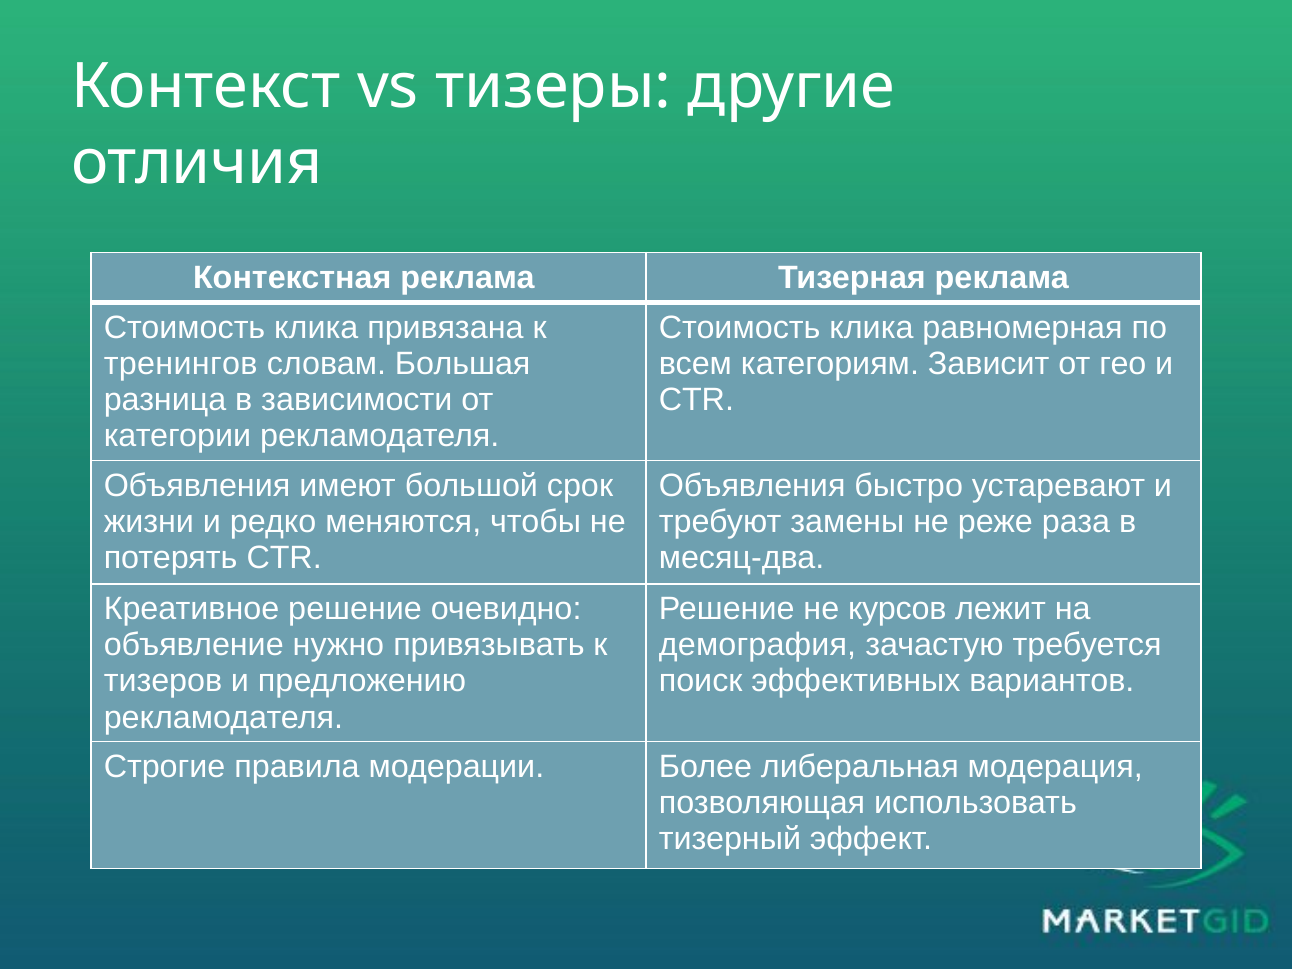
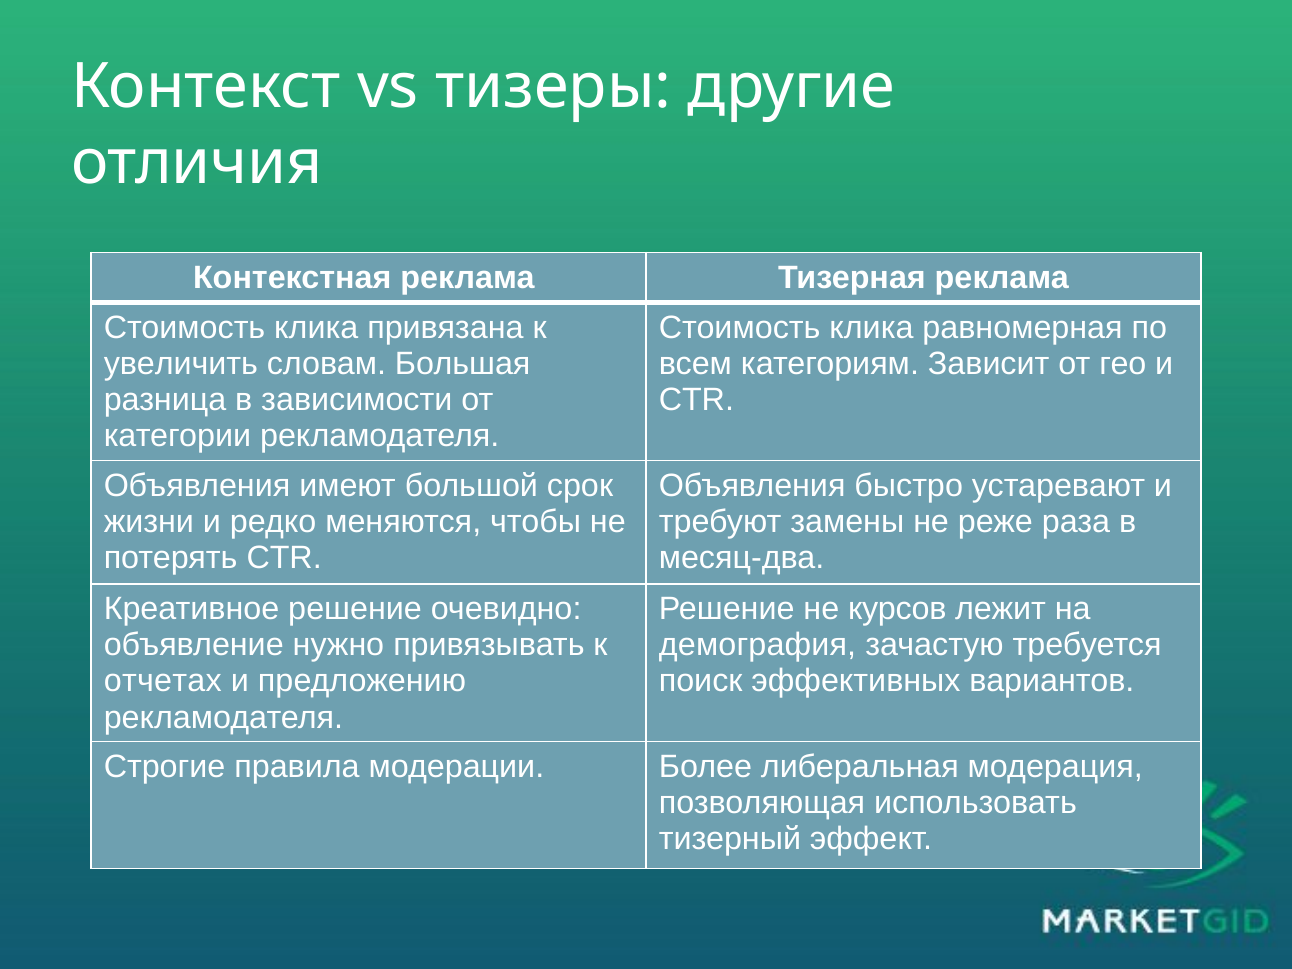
тренингов: тренингов -> увеличить (181, 364)
тизеров: тизеров -> отчетах (163, 681)
